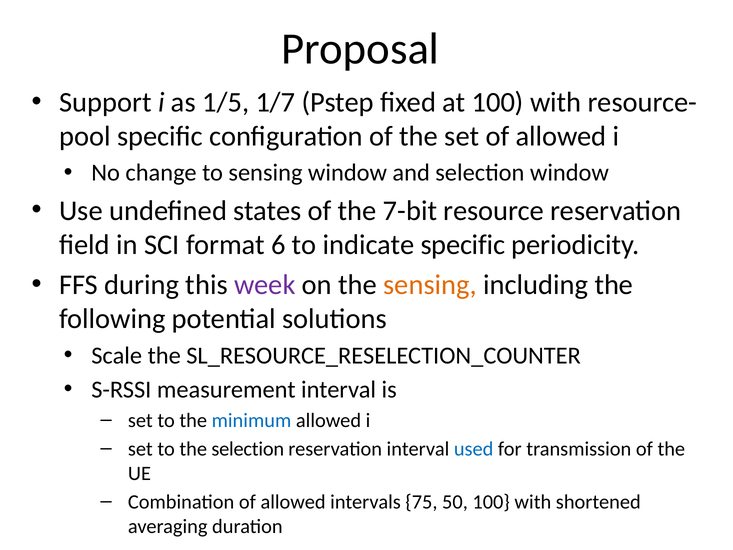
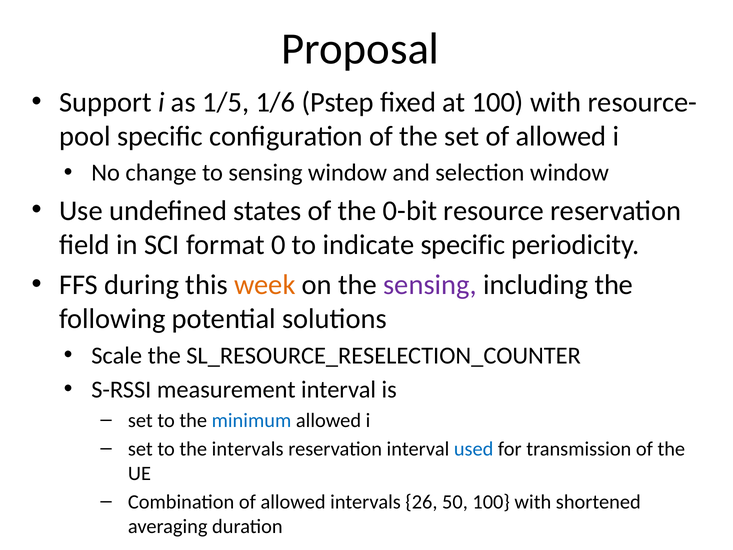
1/7: 1/7 -> 1/6 (275, 102)
7-bit: 7-bit -> 0-bit (410, 211)
6: 6 -> 0 (278, 245)
week colour: purple -> orange (265, 285)
sensing colour: orange -> purple (430, 285)
the selection: selection -> intervals (248, 449)
75: 75 -> 26 (421, 502)
